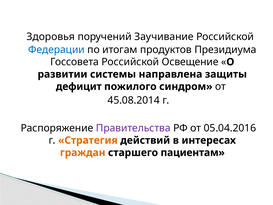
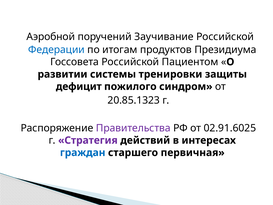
Здоровья: Здоровья -> Аэробной (51, 37)
Освещение: Освещение -> Пациентом (190, 62)
направлена: направлена -> тренировки (170, 74)
45.08.2014: 45.08.2014 -> 20.85.1323 (134, 100)
05.04.2016: 05.04.2016 -> 02.91.6025 (230, 128)
Стратегия colour: orange -> purple (88, 140)
граждан colour: orange -> blue (83, 152)
пациентам: пациентам -> первичная (193, 152)
